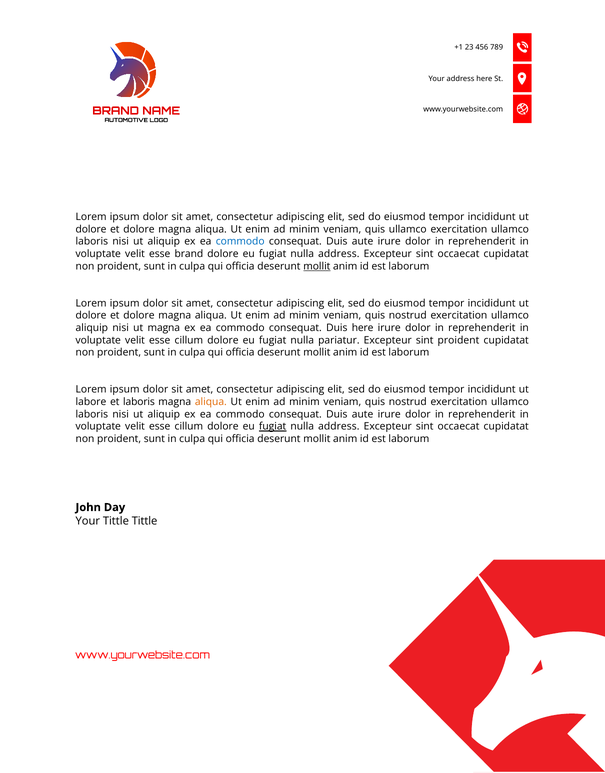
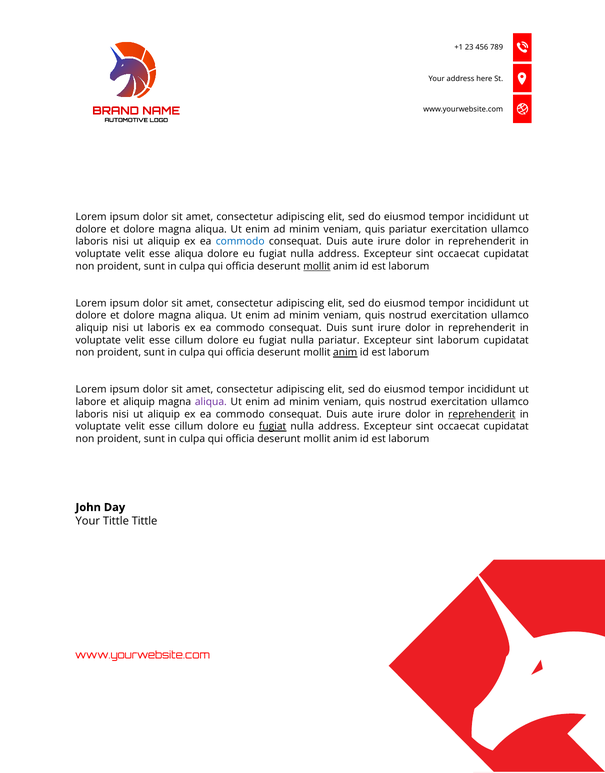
quis ullamco: ullamco -> pariatur (408, 229)
esse brand: brand -> aliqua (189, 254)
ut magna: magna -> laboris (164, 328)
Duis here: here -> sunt (363, 328)
sint proident: proident -> laborum (458, 340)
anim underline: none -> present (345, 353)
et laboris: laboris -> aliquip (139, 402)
aliqua colour: orange -> purple (211, 402)
reprehenderit underline: none -> present (482, 414)
